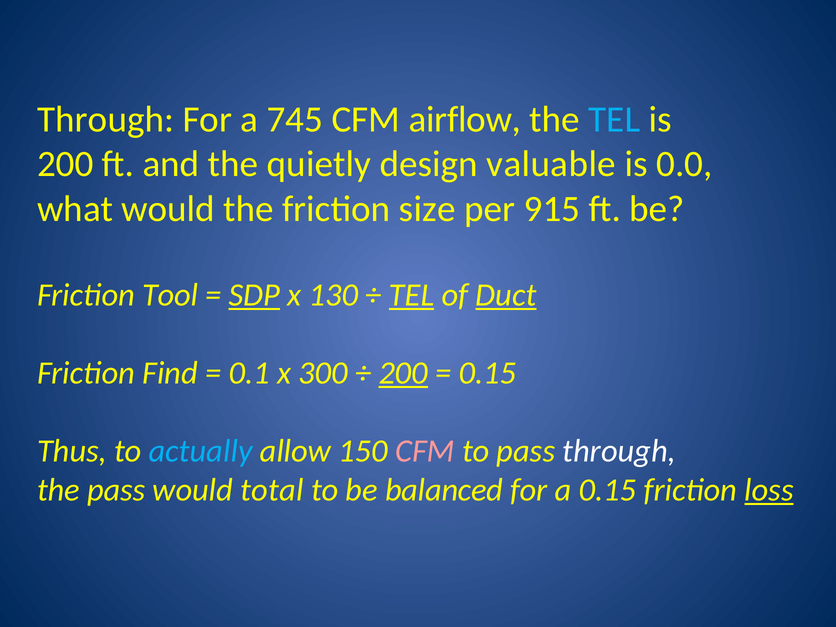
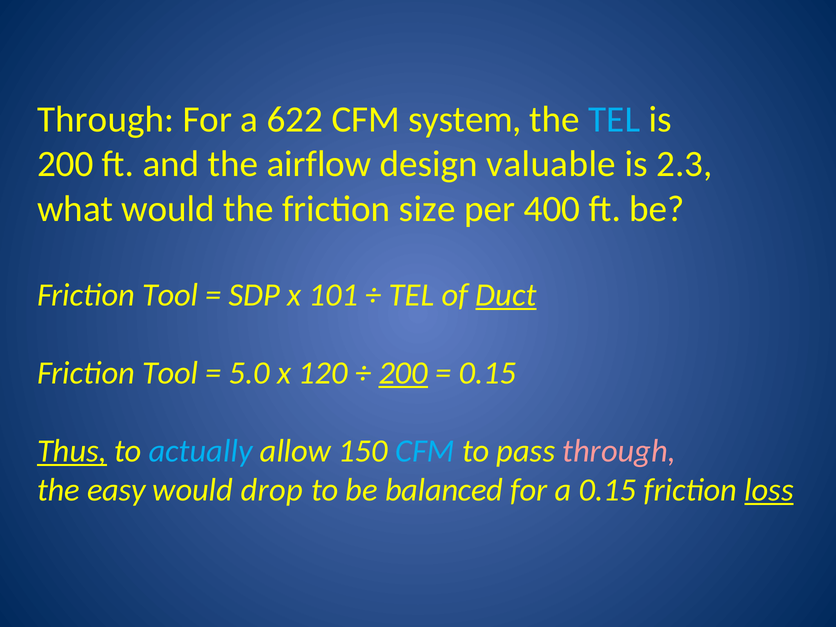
745: 745 -> 622 (295, 120)
airflow: airflow -> system (465, 120)
quietly: quietly -> airflow (319, 164)
0.0: 0.0 -> 2.3 (684, 164)
915: 915 -> 400 (552, 209)
SDP underline: present -> none (254, 295)
130: 130 -> 101 (333, 295)
TEL underline: present -> none (412, 295)
Find: Find -> Tool (170, 373)
0.1: 0.1 -> 5.0 (249, 373)
300: 300 -> 120 (323, 373)
Thus underline: none -> present (72, 451)
CFM colour: pink -> light blue (425, 451)
through colour: white -> pink (619, 451)
the pass: pass -> easy (116, 490)
total: total -> drop (272, 490)
